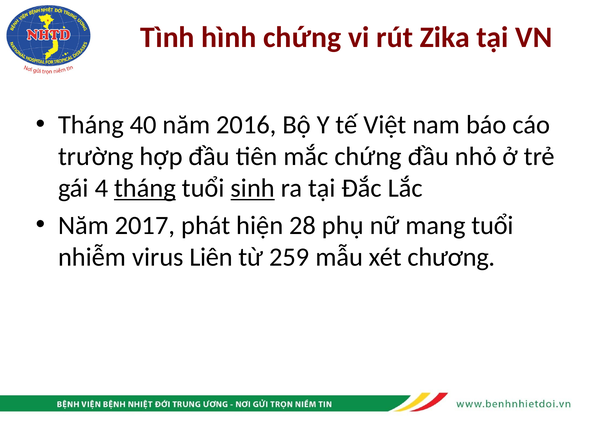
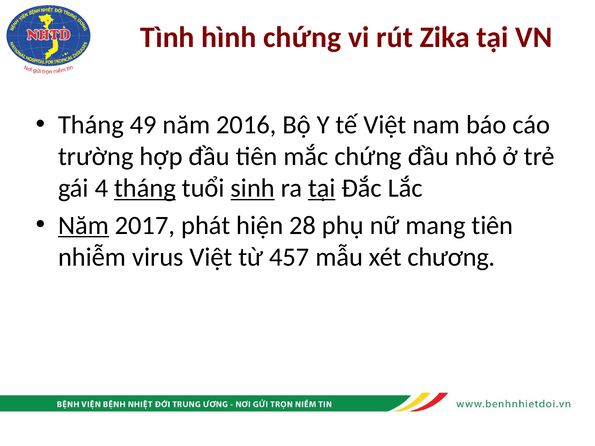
40: 40 -> 49 (143, 125)
tại underline: none -> present (322, 188)
Năm underline: none -> present (83, 225)
mang tuổi: tuổi -> tiên (492, 225)
virus Liên: Liên -> Việt (211, 257)
259: 259 -> 457 (289, 257)
